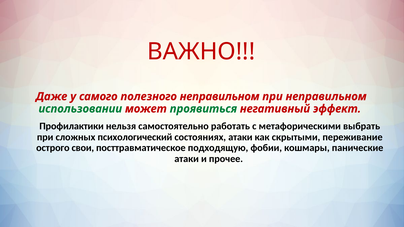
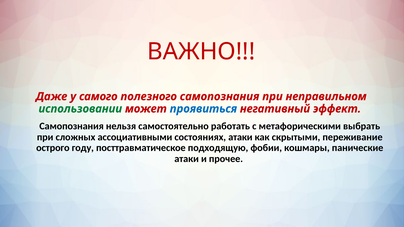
полезного неправильном: неправильном -> самопознания (220, 97)
проявиться colour: green -> blue (203, 109)
Профилактики: Профилактики -> Самопознания (72, 126)
психологический: психологический -> ассоциативными (135, 137)
свои: свои -> году (83, 148)
